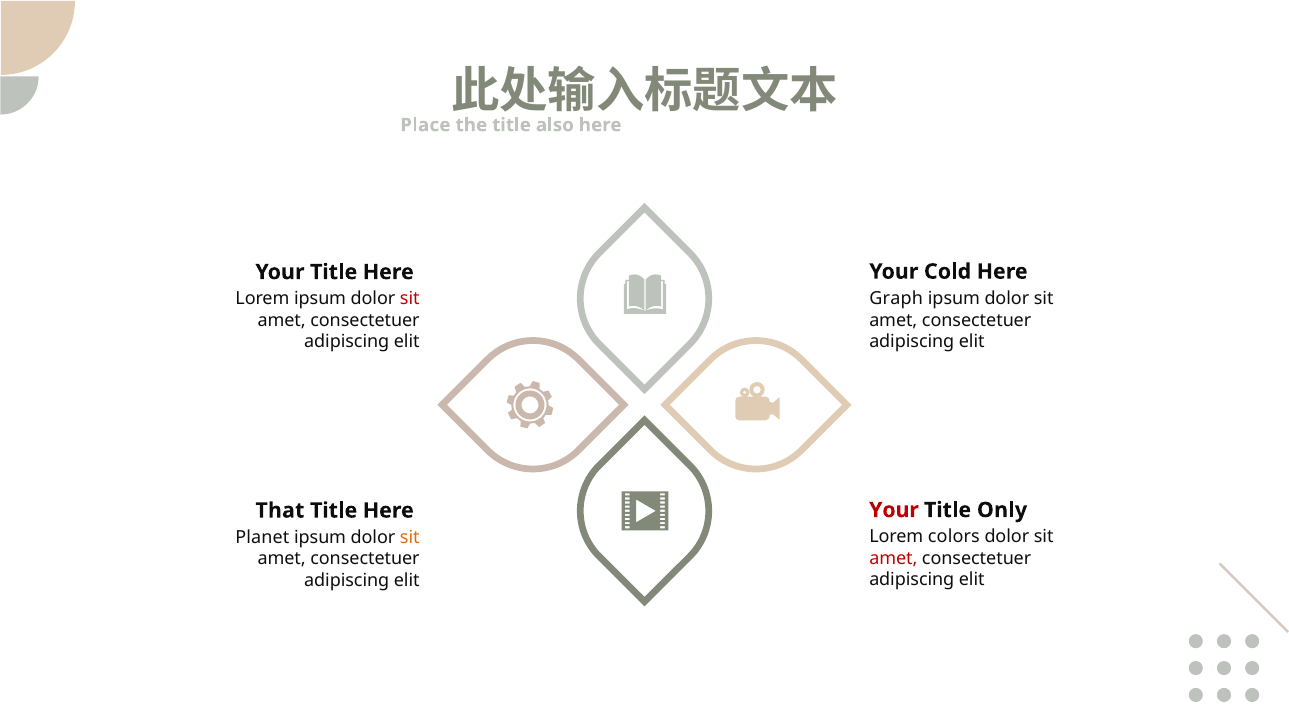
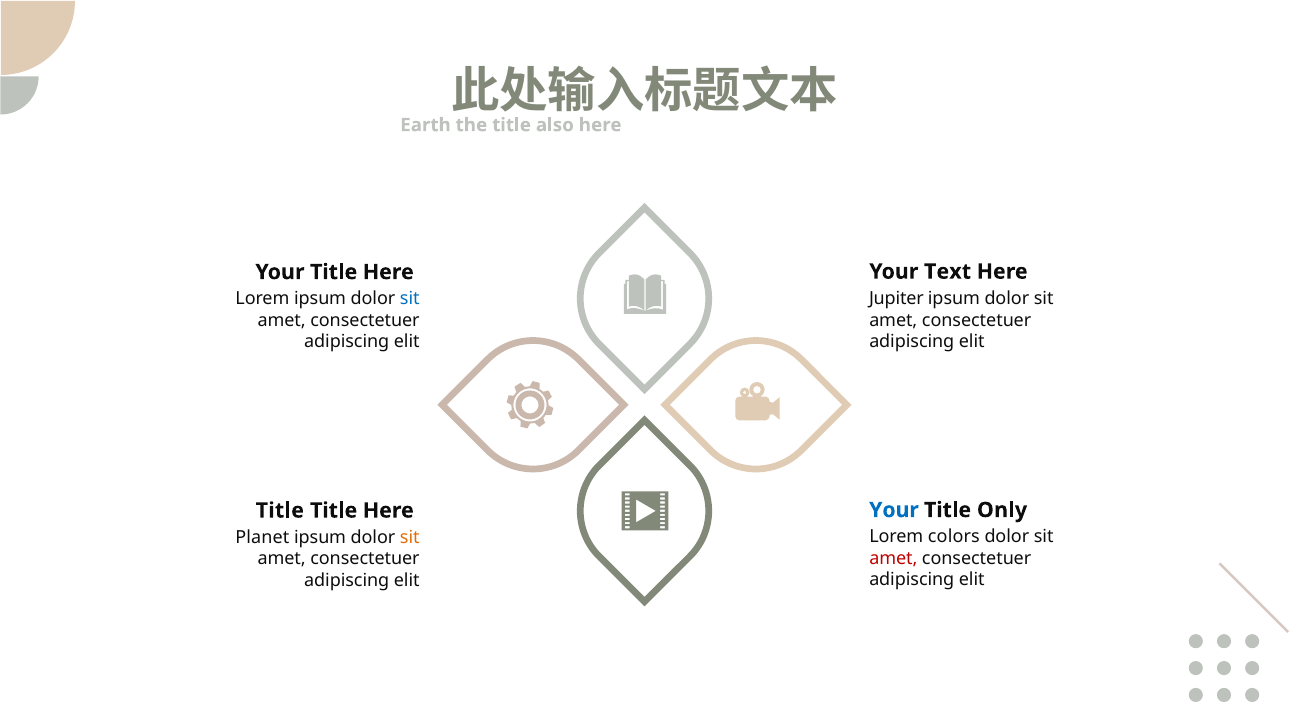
Place: Place -> Earth (425, 125)
Cold: Cold -> Text (948, 272)
Graph: Graph -> Jupiter (896, 299)
sit colour: red -> blue (410, 299)
Your colour: red -> blue (894, 510)
That: That -> Title (280, 511)
